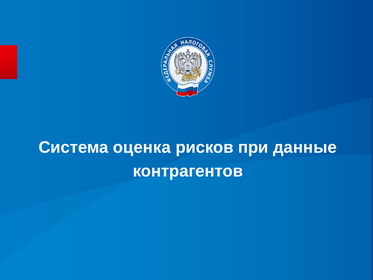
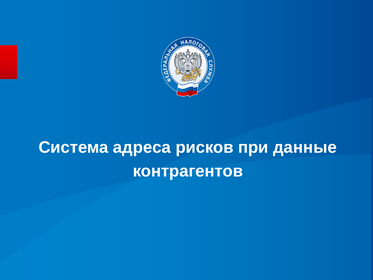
оценка: оценка -> адреса (142, 147)
